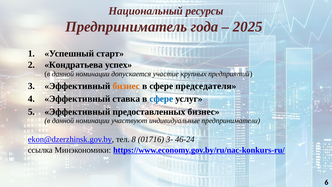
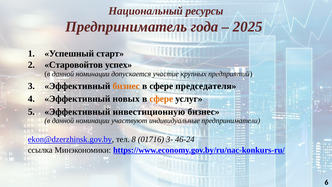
Кондратьева: Кондратьева -> Старовойтов (74, 65)
ставка: ставка -> новых (126, 99)
сфере colour: blue -> orange (161, 99)
предоставленных: предоставленных -> инвестиционную (149, 112)
